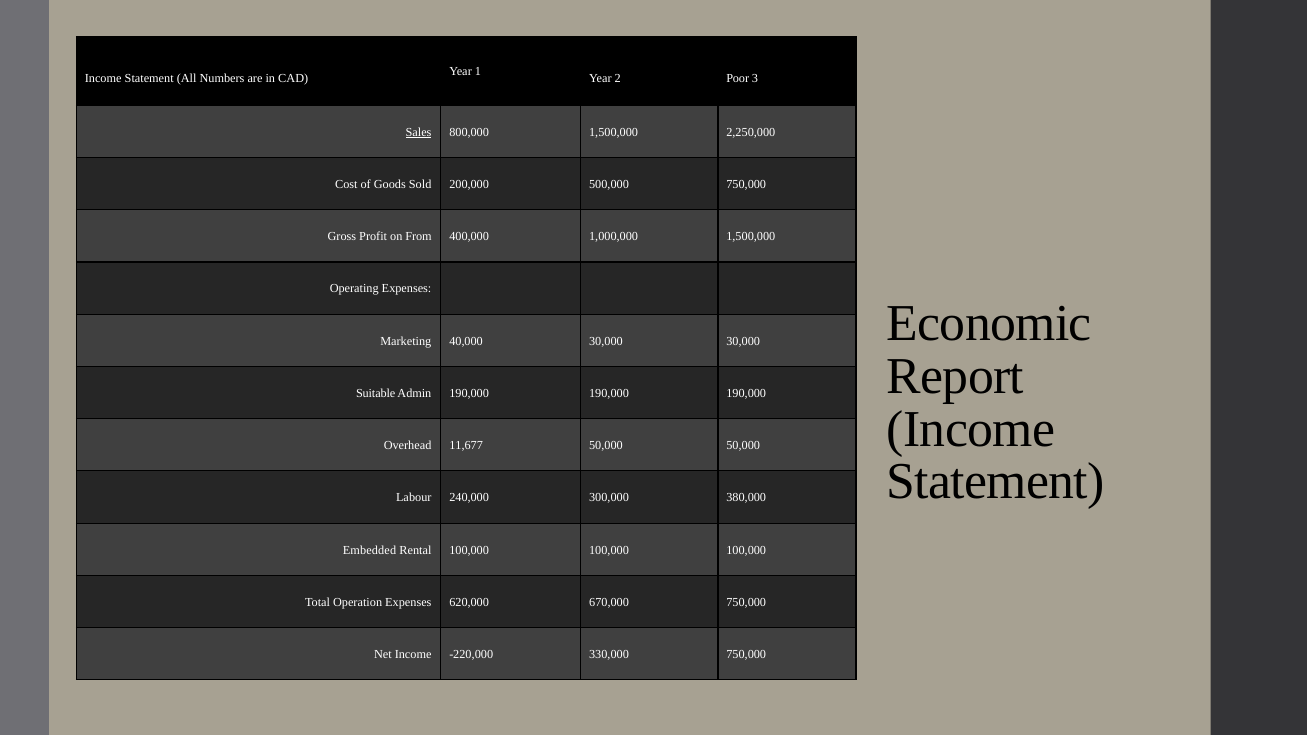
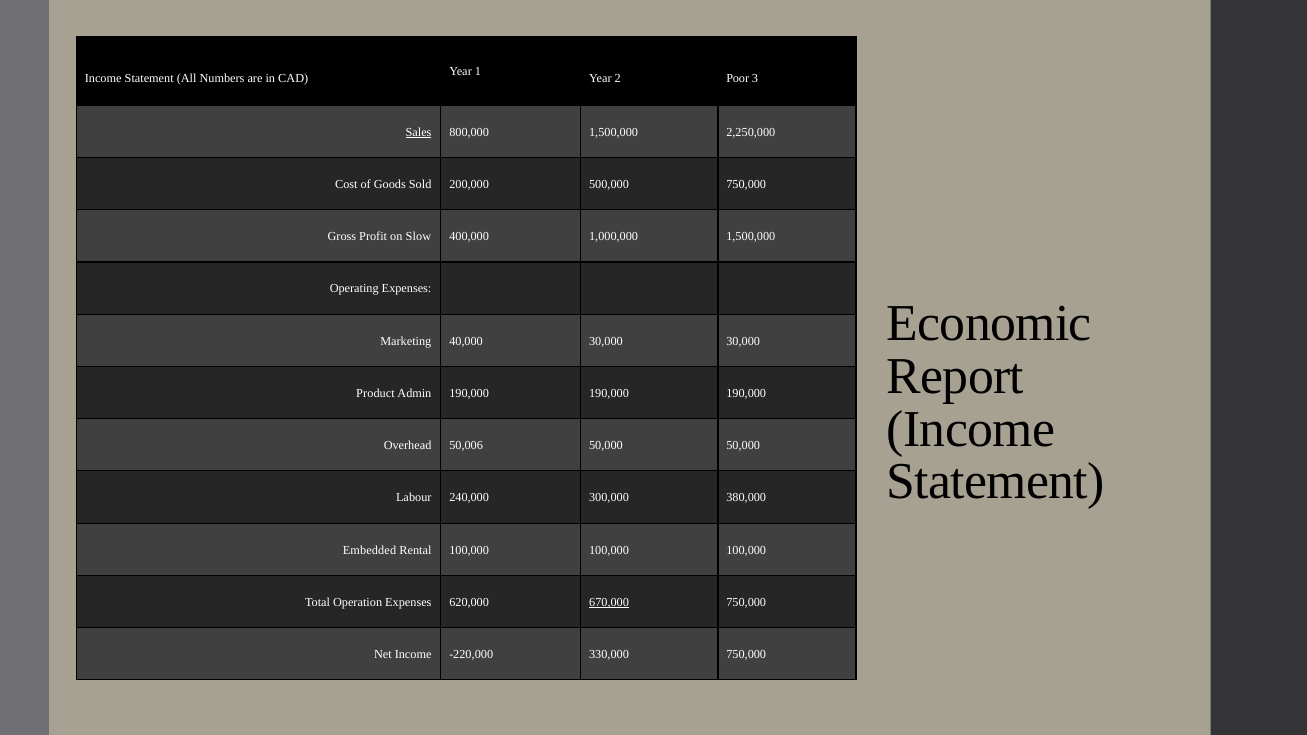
From: From -> Slow (418, 237)
Suitable: Suitable -> Product (376, 393)
11,677: 11,677 -> 50,006 (466, 446)
670,000 underline: none -> present (609, 602)
